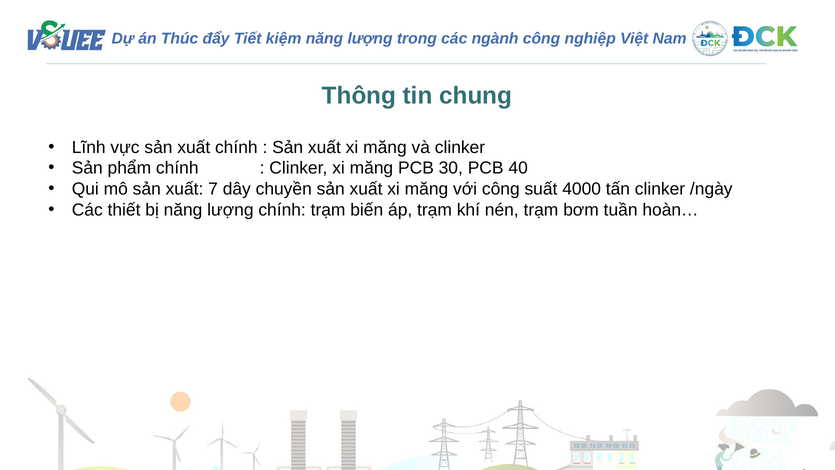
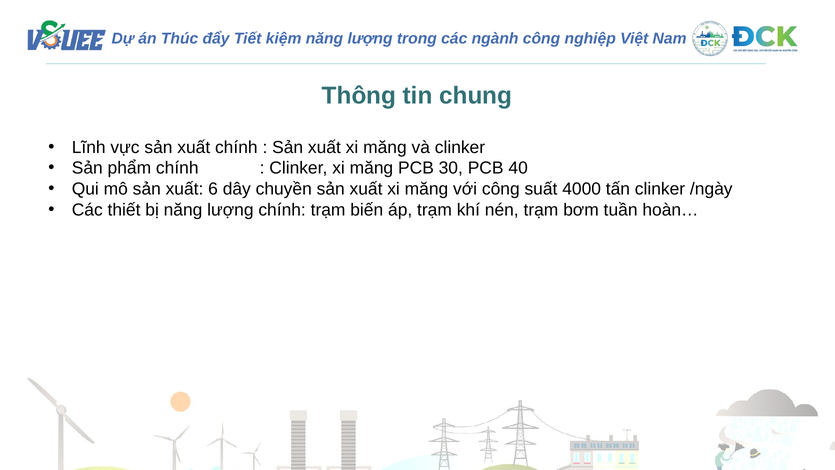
7: 7 -> 6 (213, 189)
